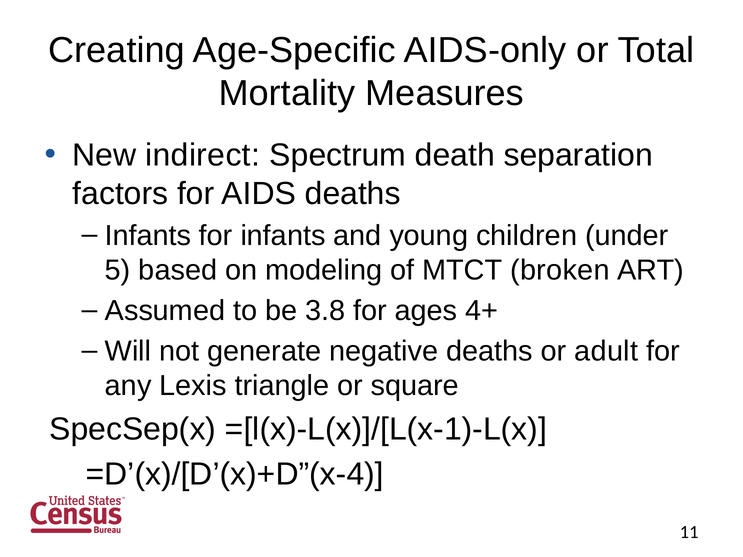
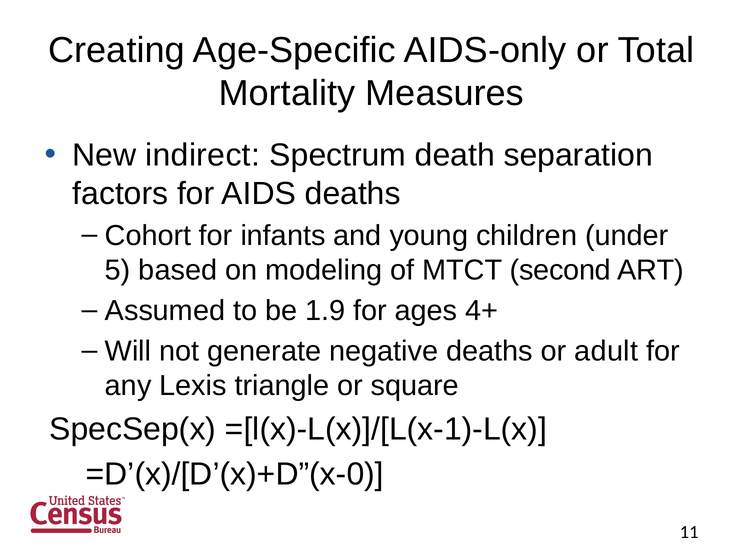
Infants: Infants -> Cohort (148, 236)
broken: broken -> second (560, 270)
3.8: 3.8 -> 1.9 (325, 311)
=D’(x)/[D’(x)+D”(x-4: =D’(x)/[D’(x)+D”(x-4 -> =D’(x)/[D’(x)+D”(x-0 (235, 474)
